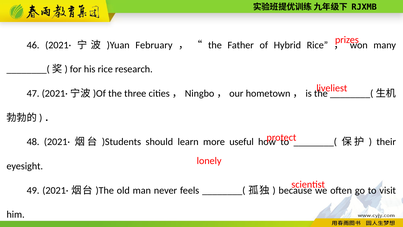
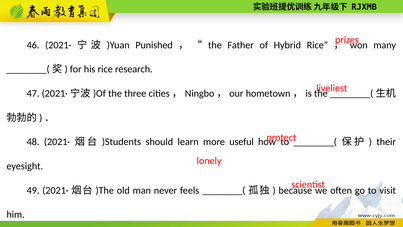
February: February -> Punished (154, 45)
